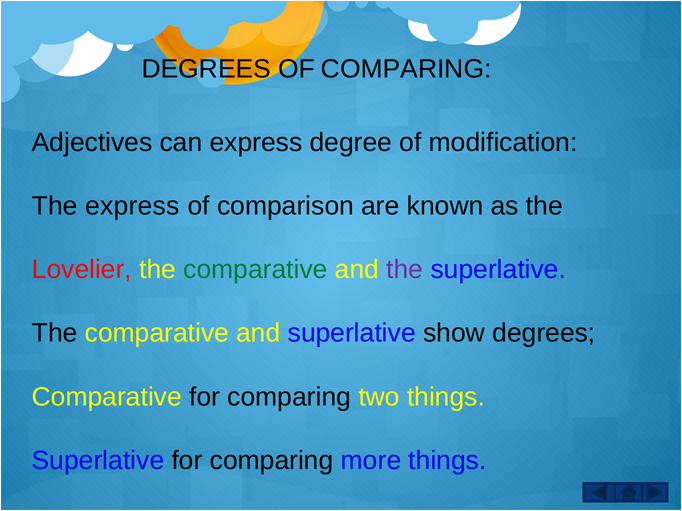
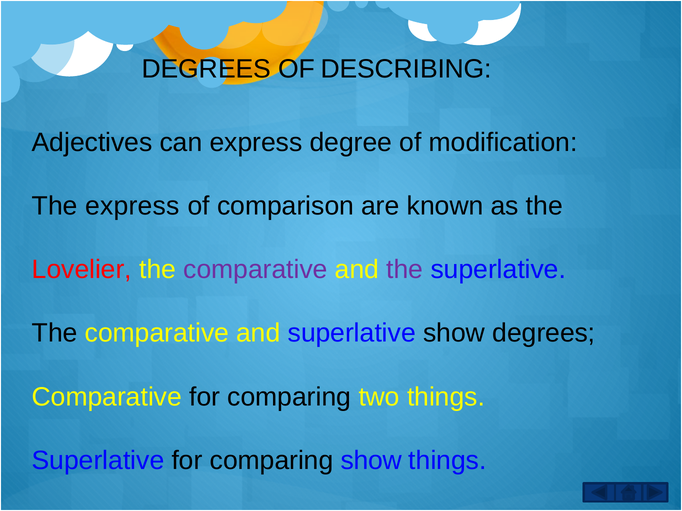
OF COMPARING: COMPARING -> DESCRIBING (406, 69)
comparative colour: green -> purple (255, 270)
comparing more: more -> show (371, 461)
